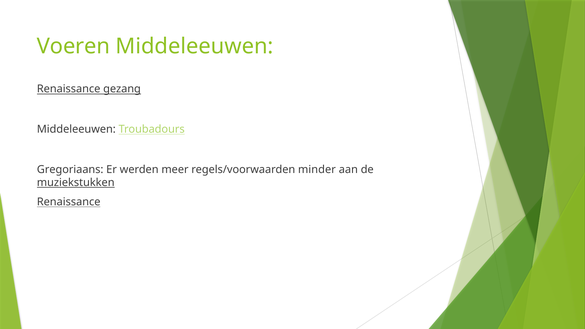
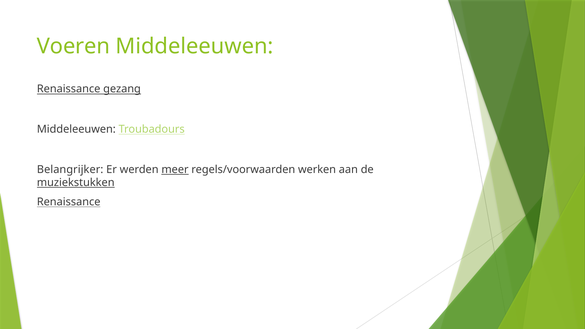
Gregoriaans: Gregoriaans -> Belangrijker (70, 170)
meer underline: none -> present (175, 170)
minder: minder -> werken (317, 170)
